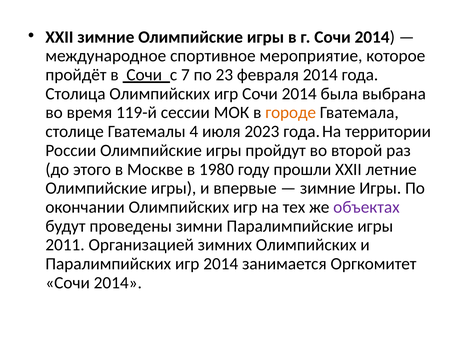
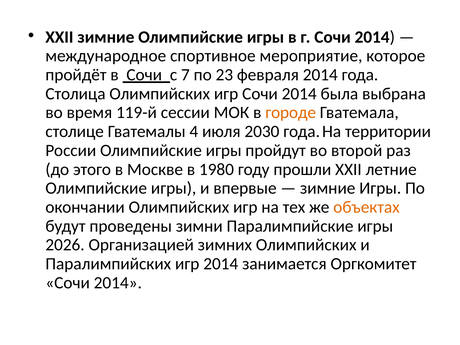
2023: 2023 -> 2030 (262, 132)
объектах colour: purple -> orange (366, 207)
2011: 2011 -> 2026 (65, 245)
